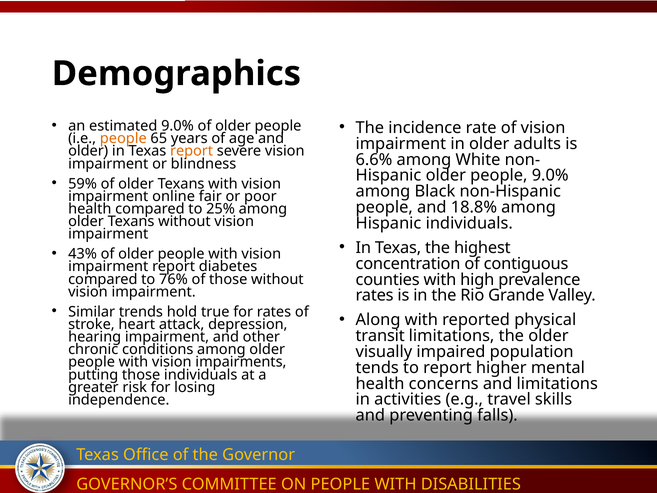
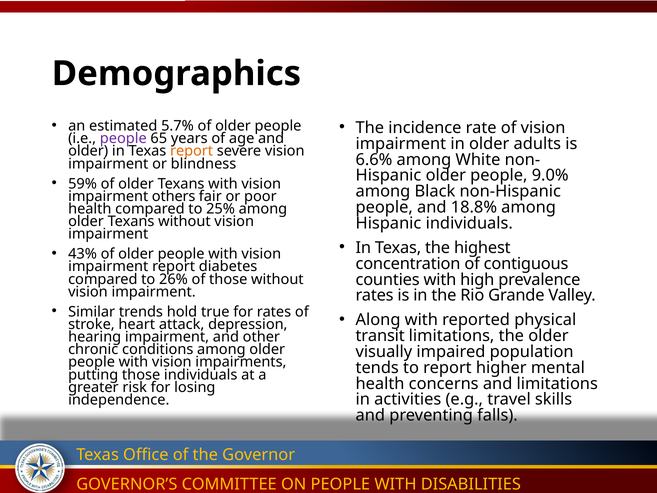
estimated 9.0%: 9.0% -> 5.7% (177, 126)
people colour: orange -> purple (123, 139)
online: online -> others (174, 196)
76%: 76% -> 26% (173, 279)
